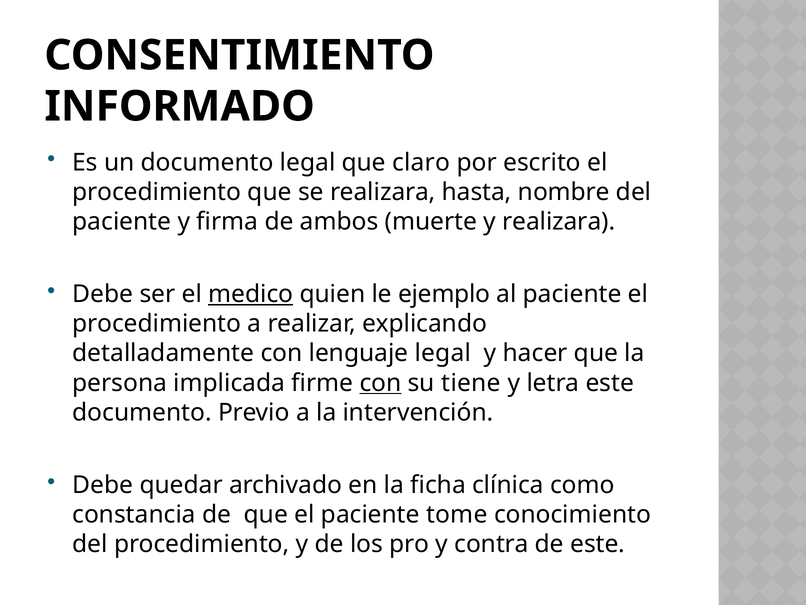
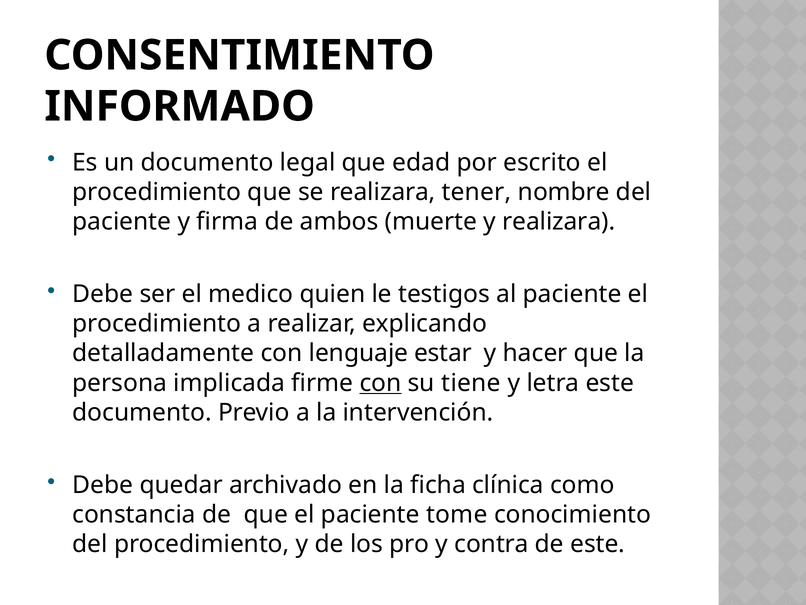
claro: claro -> edad (421, 162)
hasta: hasta -> tener (476, 192)
medico underline: present -> none (251, 294)
ejemplo: ejemplo -> testigos (444, 294)
lenguaje legal: legal -> estar (443, 353)
